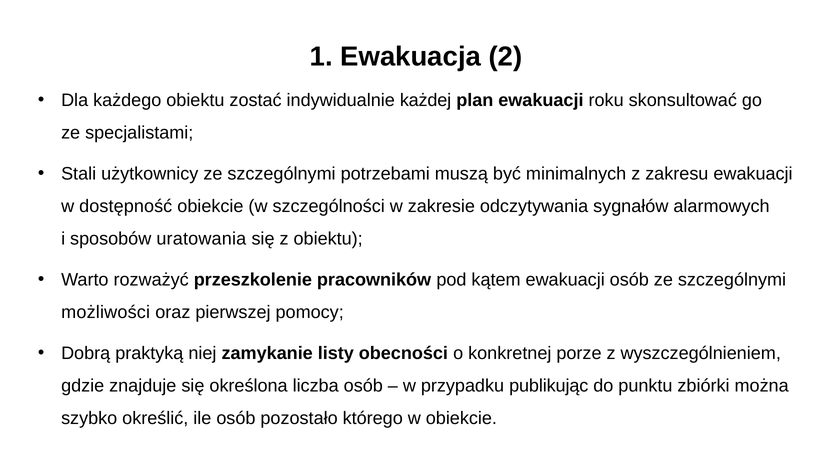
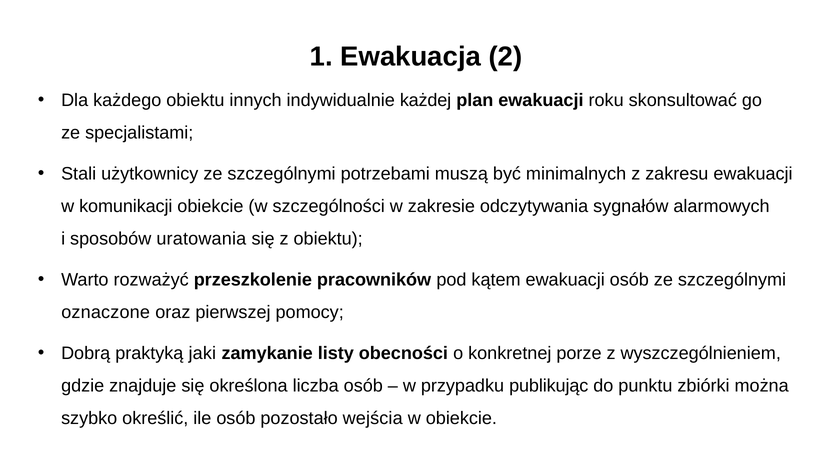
zostać: zostać -> innych (256, 100)
dostępność: dostępność -> komunikacji (126, 206)
możliwości: możliwości -> oznaczone (106, 312)
niej: niej -> jaki (202, 353)
którego: którego -> wejścia (373, 418)
